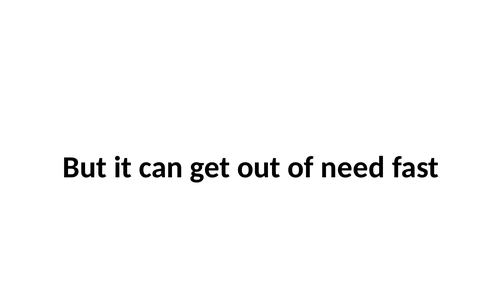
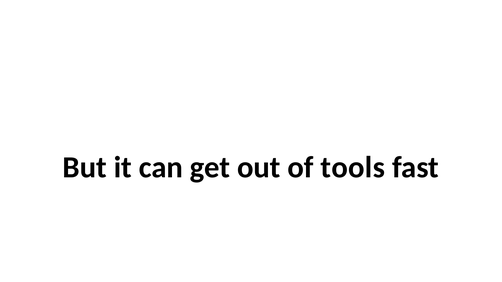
need: need -> tools (353, 167)
